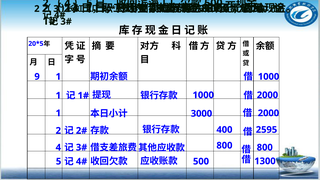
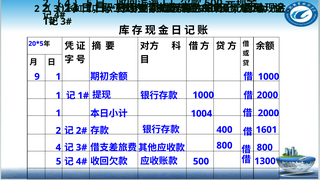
3000: 3000 -> 1004 (201, 114)
2595: 2595 -> 1601 (266, 130)
